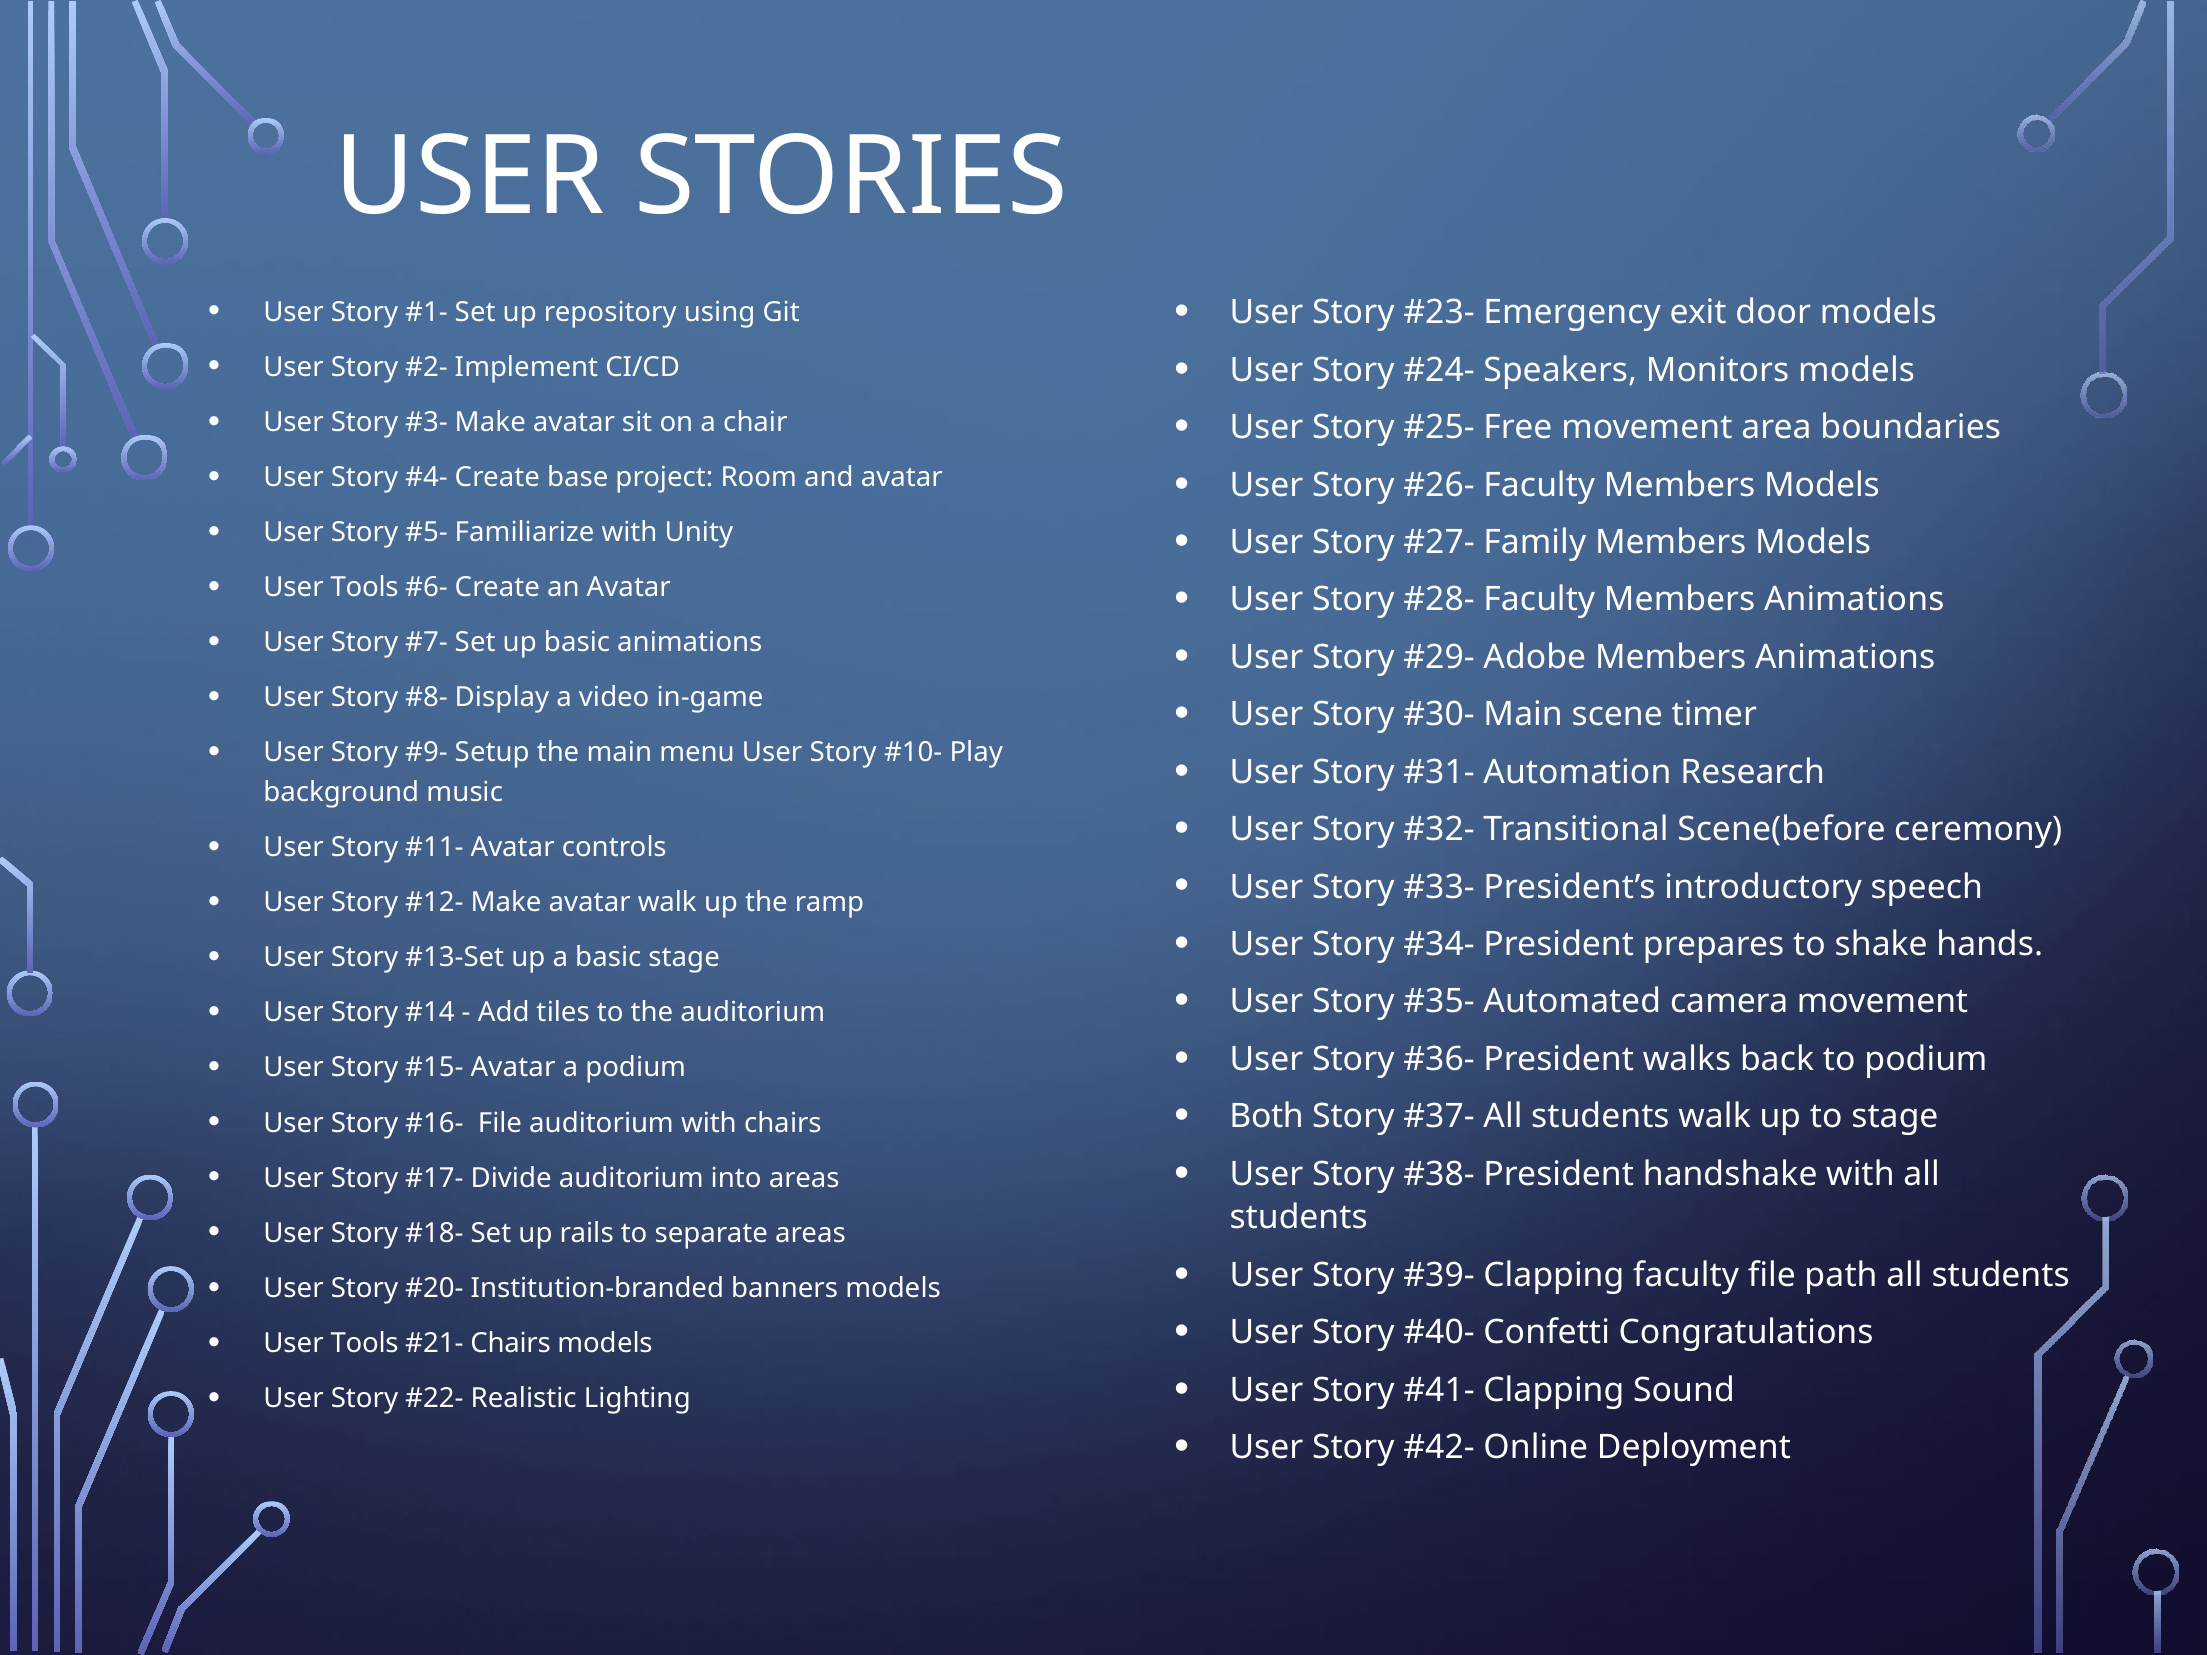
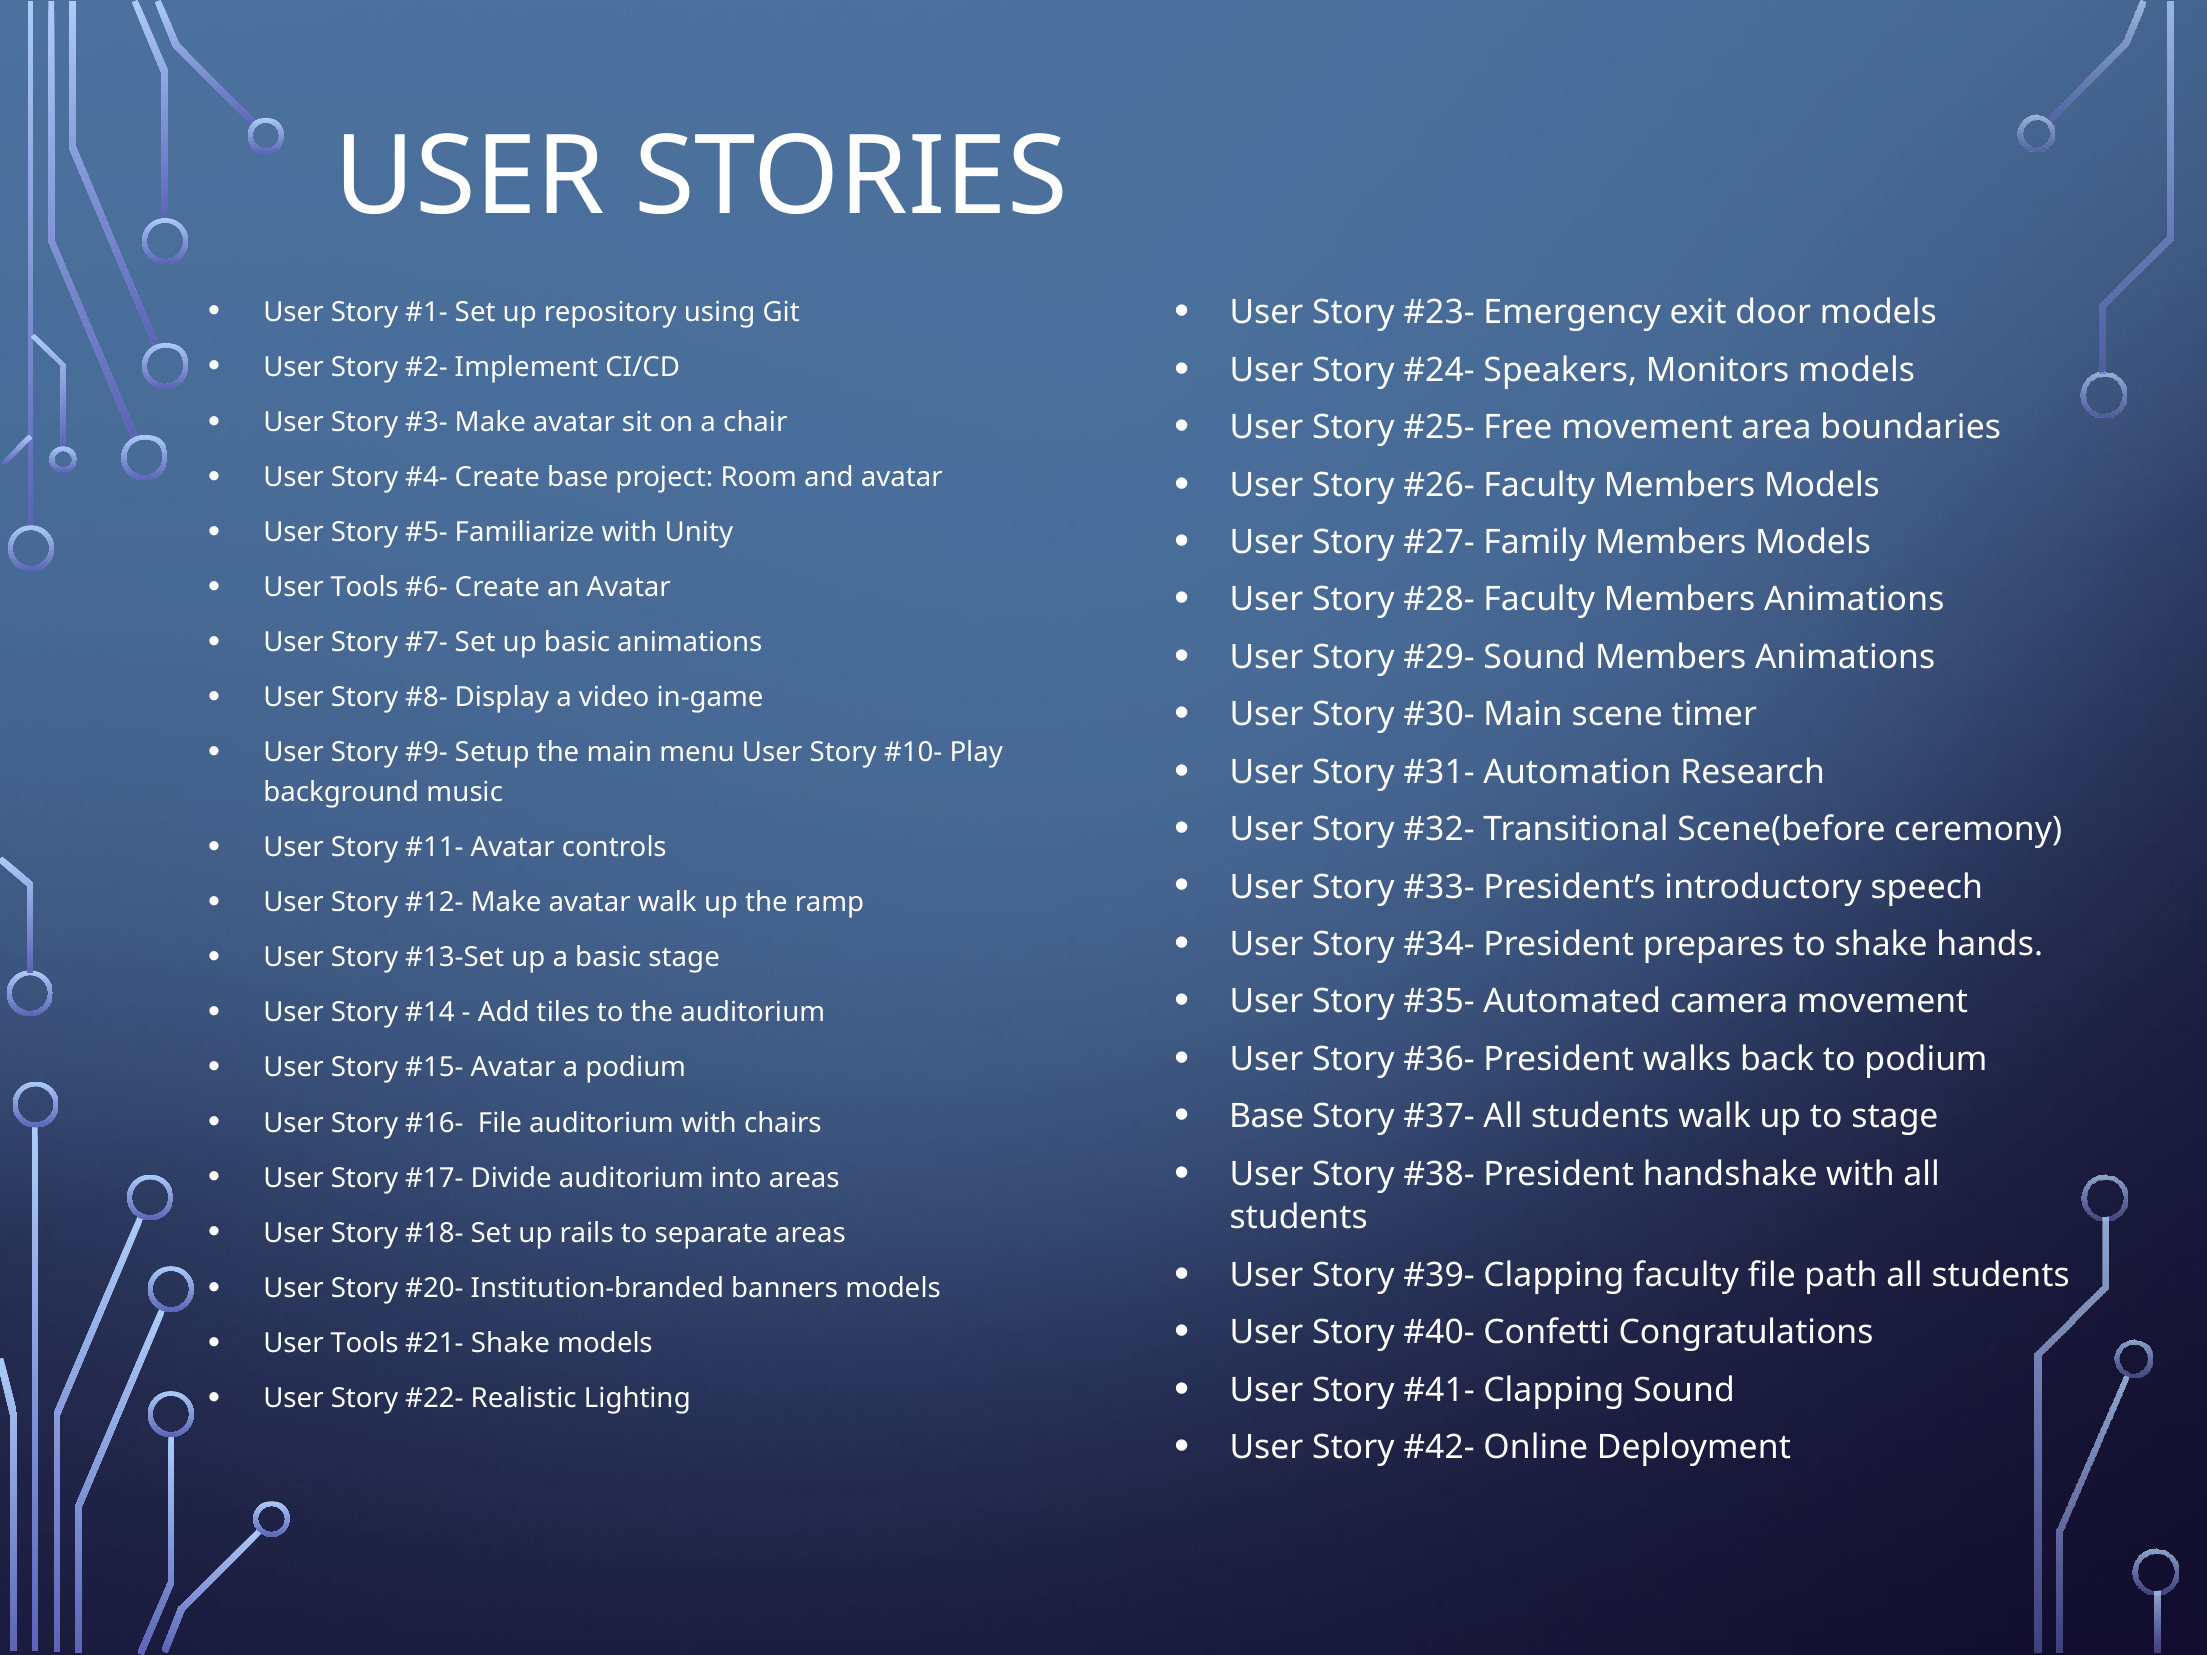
Adobe: Adobe -> Sound (1535, 657)
Both: Both -> Base (1267, 1117)
Chairs: Chairs -> Shake (510, 1343)
